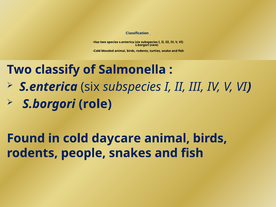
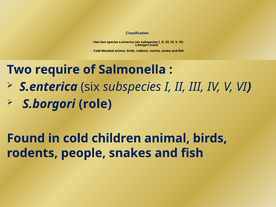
classify: classify -> require (57, 70)
daycare: daycare -> children (116, 138)
